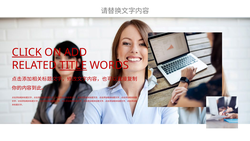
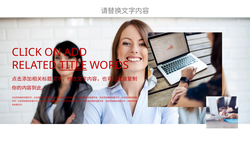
CLICK underline: present -> none (27, 52)
